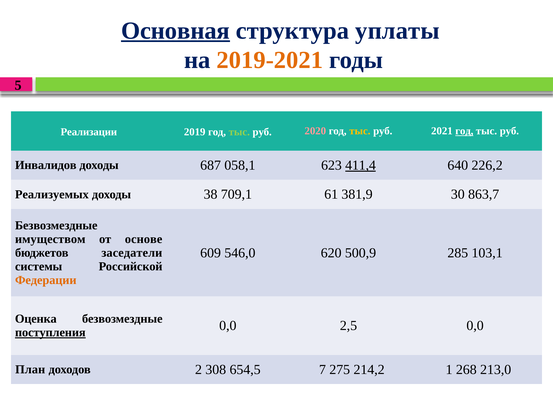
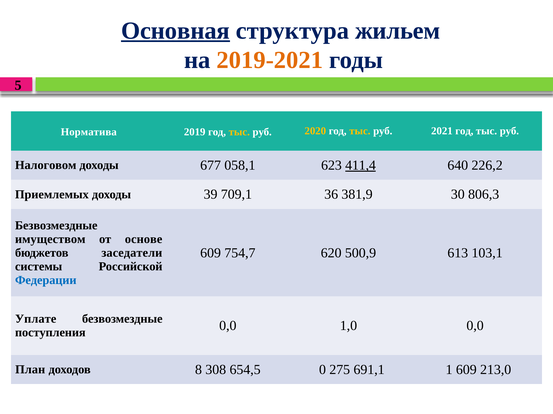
уплаты: уплаты -> жильем (398, 31)
Реализации: Реализации -> Норматива (89, 132)
тыс colour: light green -> yellow (239, 132)
2020 colour: pink -> yellow (315, 131)
год underline: present -> none (464, 131)
Инвалидов: Инвалидов -> Налоговом (46, 166)
687: 687 -> 677 (211, 166)
Реализуемых: Реализуемых -> Приемлемых (52, 195)
38: 38 -> 39 (211, 195)
61: 61 -> 36 (331, 195)
863,7: 863,7 -> 806,3 (484, 195)
546,0: 546,0 -> 754,7 (240, 253)
285: 285 -> 613 (458, 253)
Федерации colour: orange -> blue (46, 281)
Оценка: Оценка -> Уплате (36, 320)
поступления underline: present -> none (50, 333)
2,5: 2,5 -> 1,0 (348, 326)
2: 2 -> 8 (199, 370)
7: 7 -> 0 (322, 370)
214,2: 214,2 -> 691,1 (369, 370)
1 268: 268 -> 609 (466, 370)
